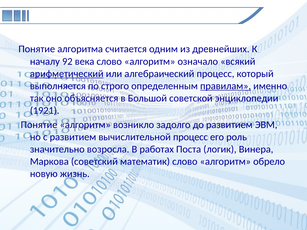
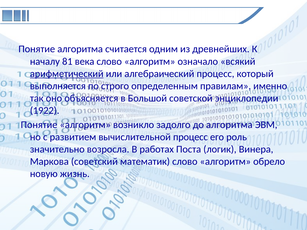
92: 92 -> 81 (67, 61)
правилам underline: present -> none (226, 86)
1921: 1921 -> 1922 (45, 111)
до развитием: развитием -> алгоритма (229, 125)
